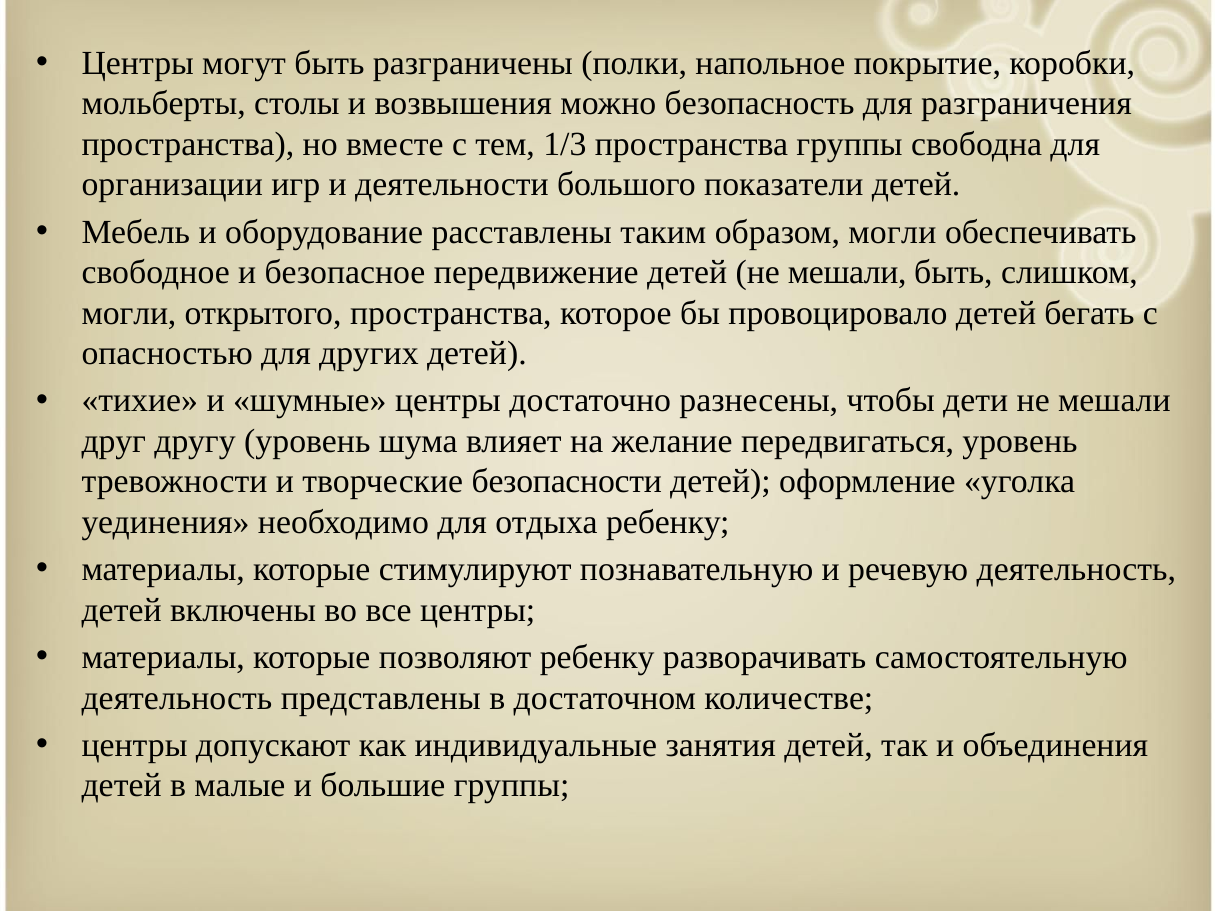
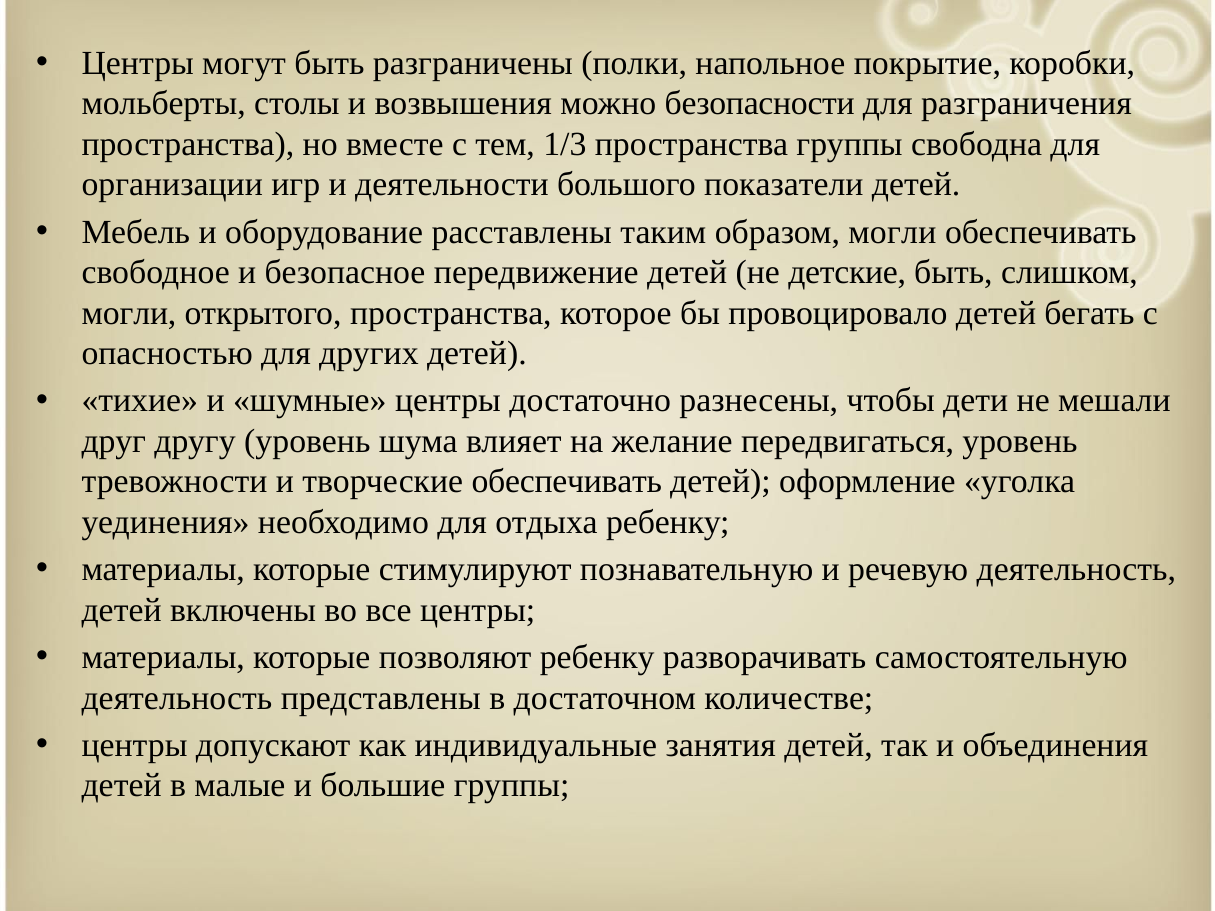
безопасность: безопасность -> безопасности (760, 104)
детей не мешали: мешали -> детские (847, 273)
творческие безопасности: безопасности -> обеспечивать (567, 482)
